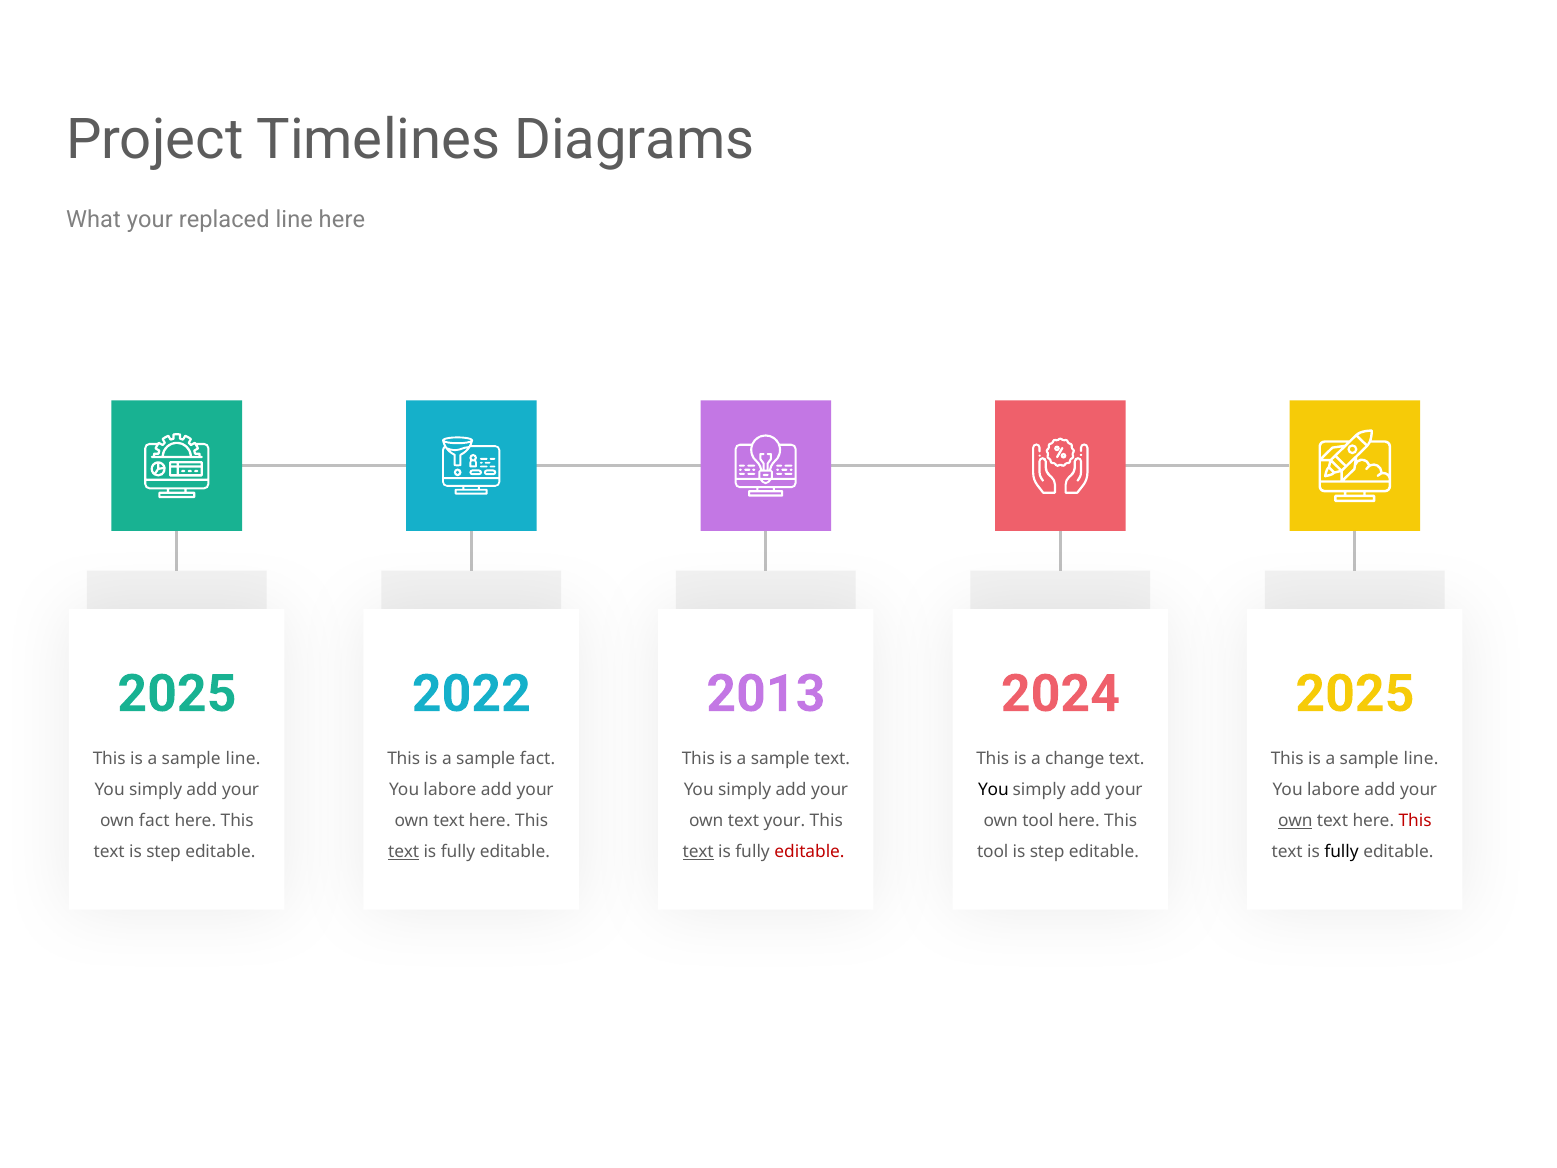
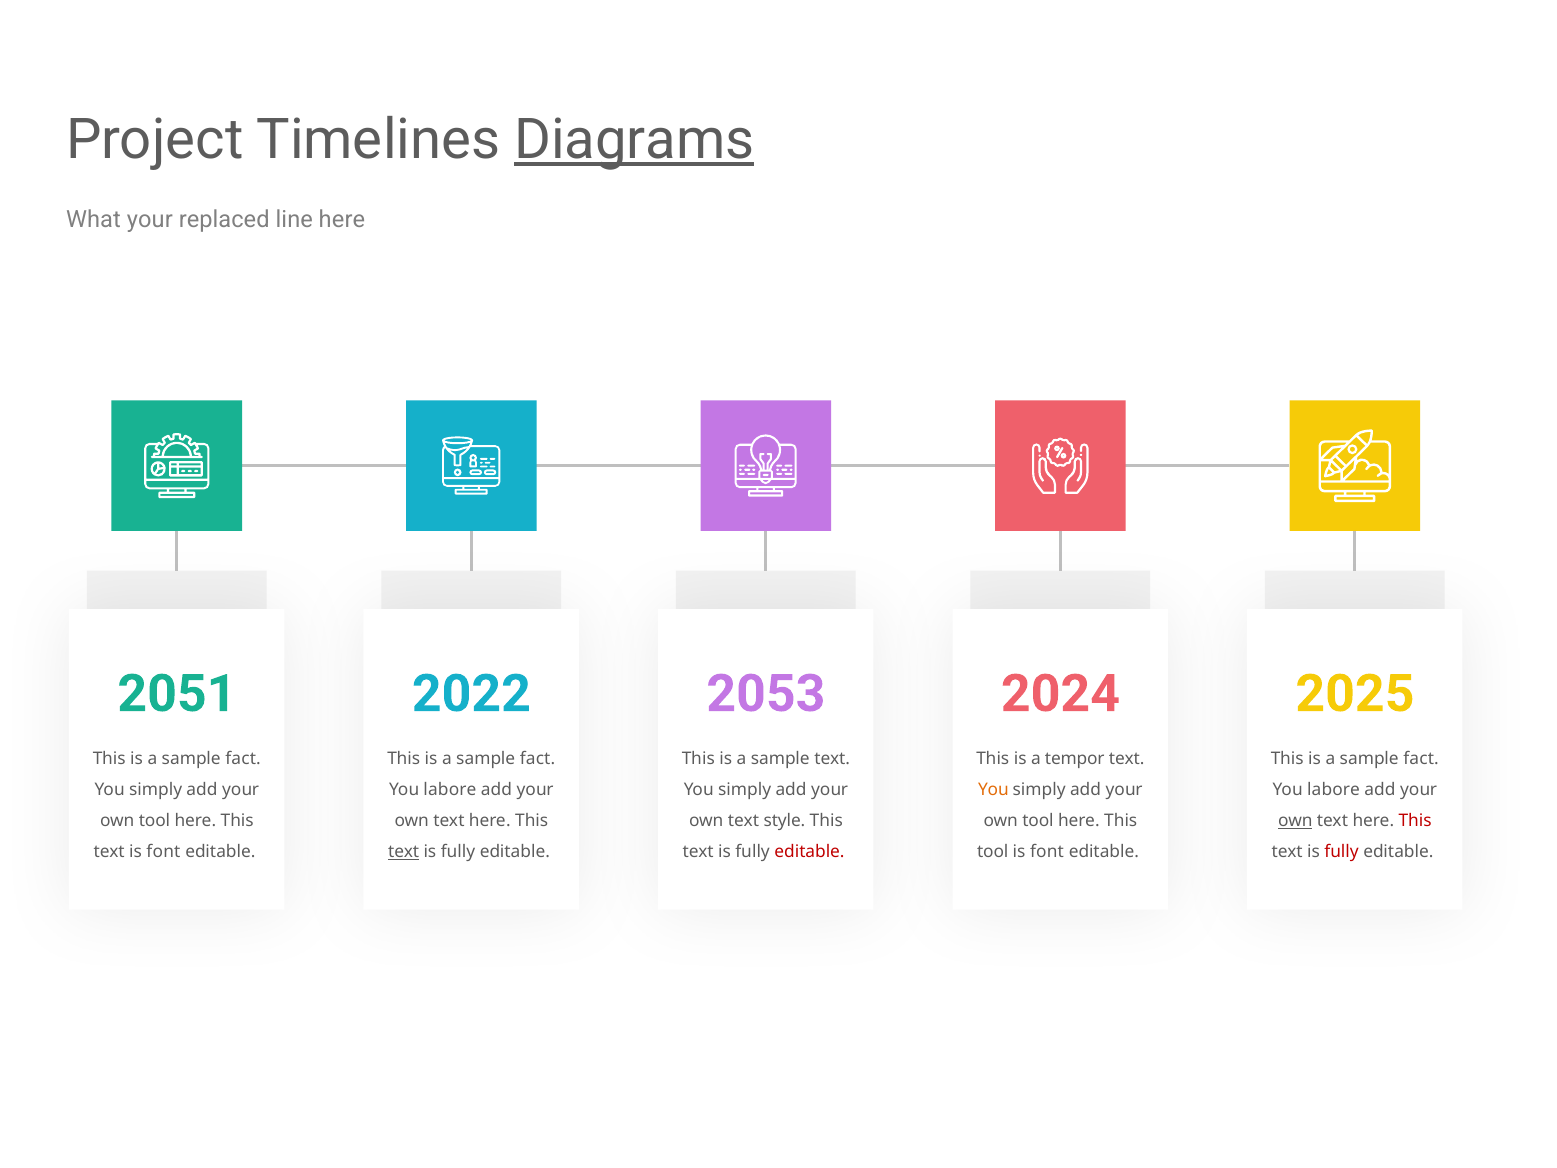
Diagrams underline: none -> present (634, 140)
2025: 2025 -> 2051 (177, 694)
2013: 2013 -> 2053 (766, 694)
line: line -> fact (243, 758)
change: change -> tempor (1075, 758)
line: line -> fact (1421, 758)
You colour: black -> orange (993, 789)
fact: fact -> tool (154, 820)
text your: your -> style (784, 820)
text is step: step -> font (163, 852)
text underline: present -> none (698, 852)
step: step -> font (1047, 852)
fully colour: black -> red (1342, 852)
